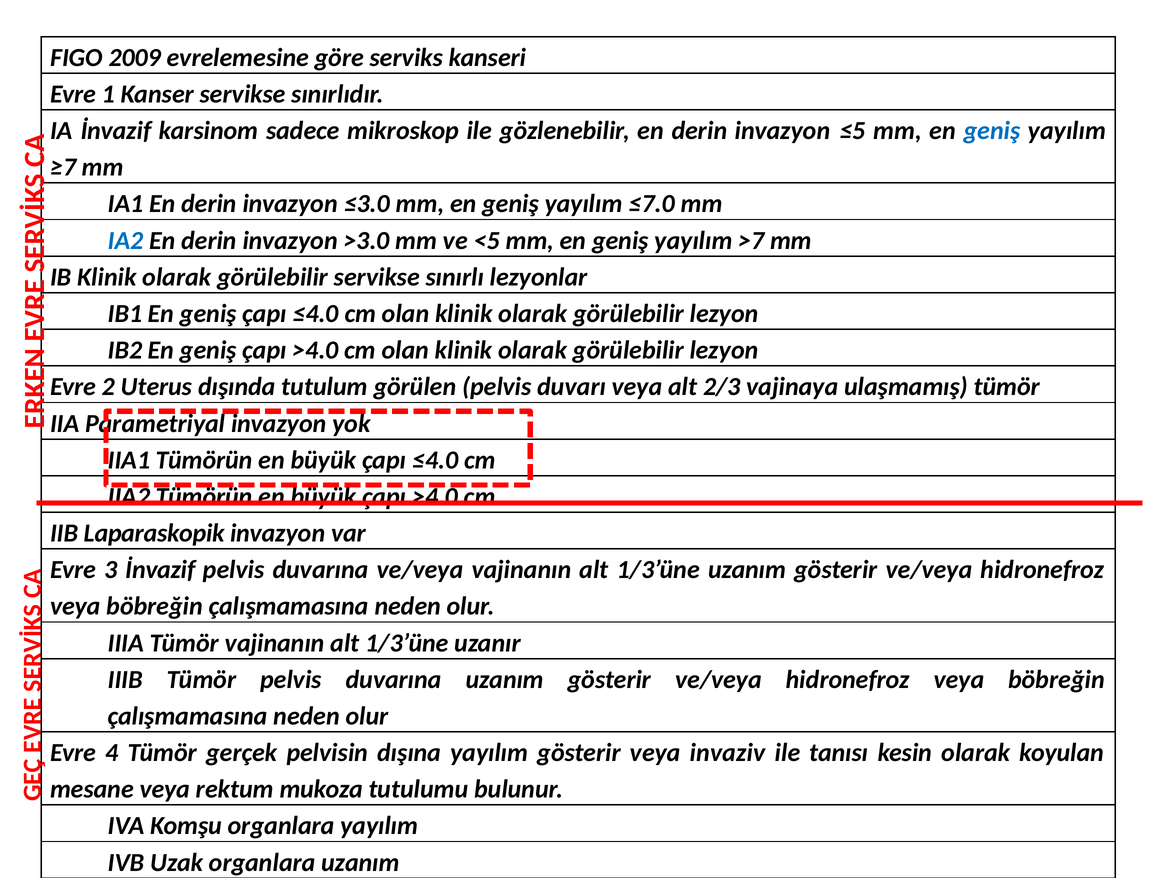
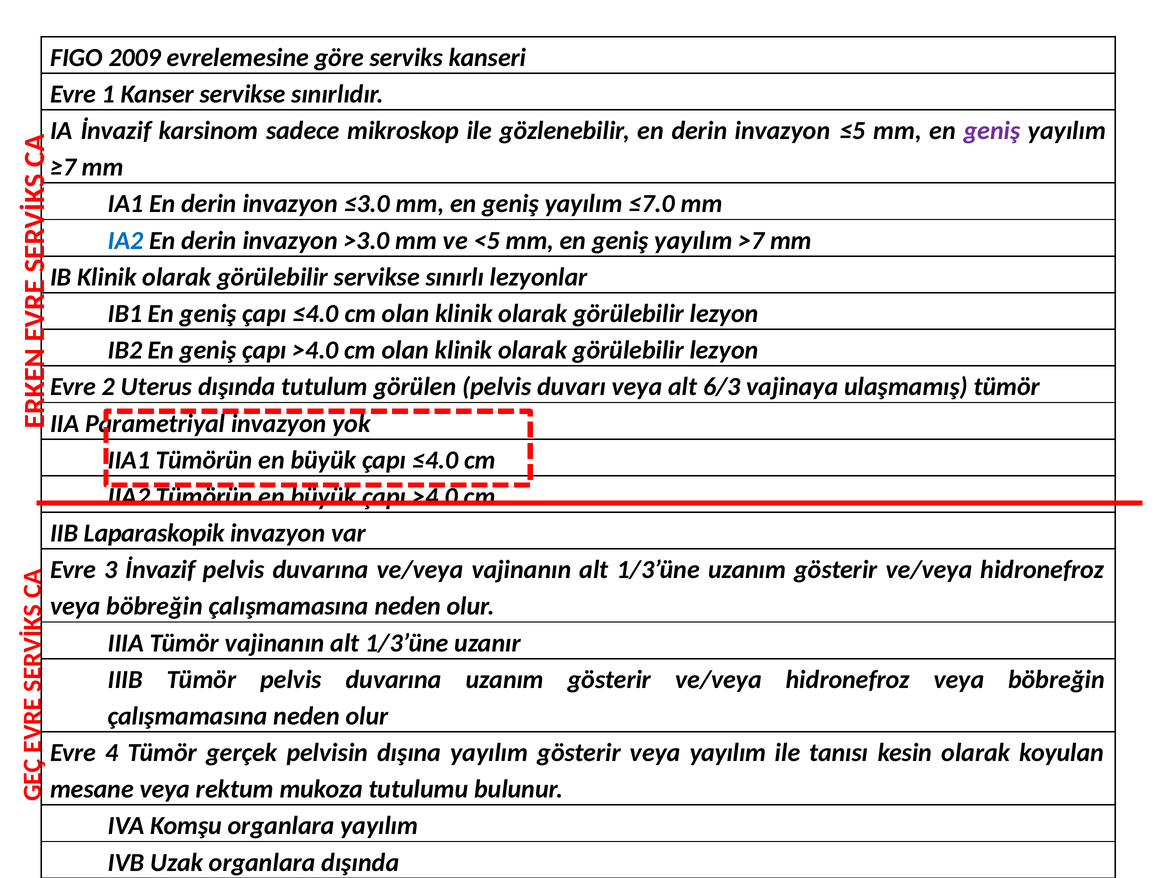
geniş colour: blue -> purple (992, 131)
2/3: 2/3 -> 6/3 (722, 387)
veya invaziv: invaziv -> yayılım (728, 752)
organlara uzanım: uzanım -> dışında (360, 862)
